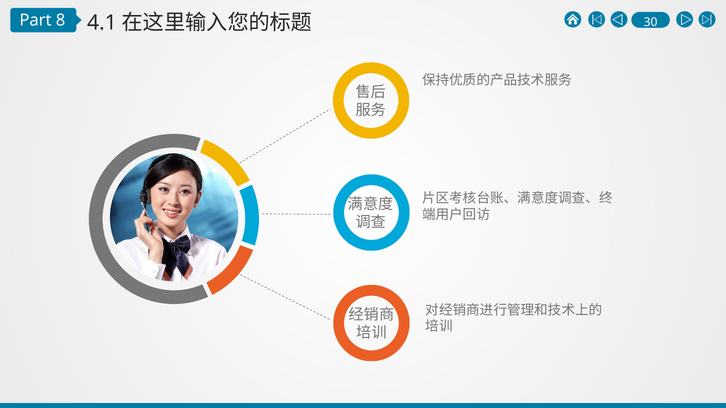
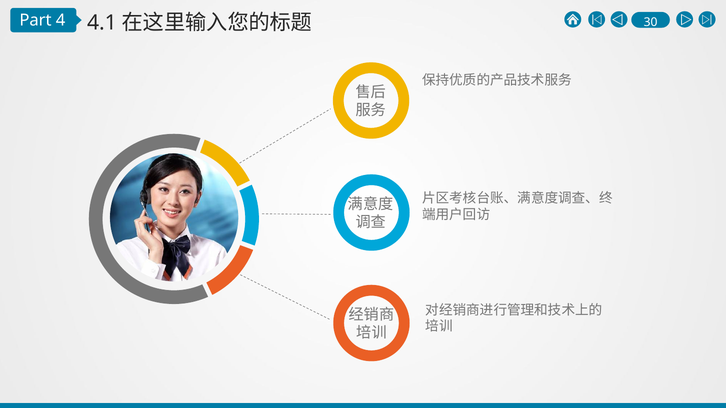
8: 8 -> 4 (61, 20)
